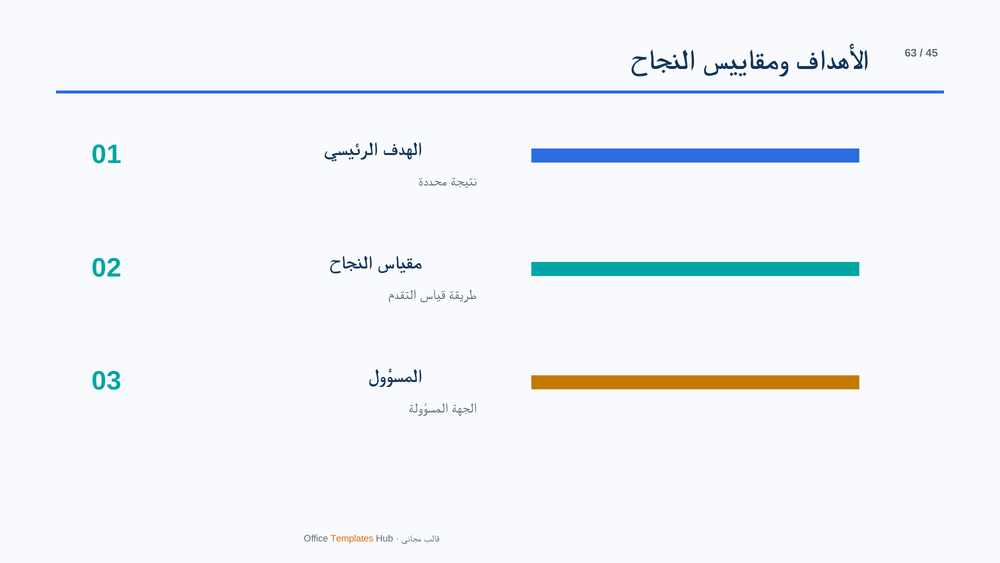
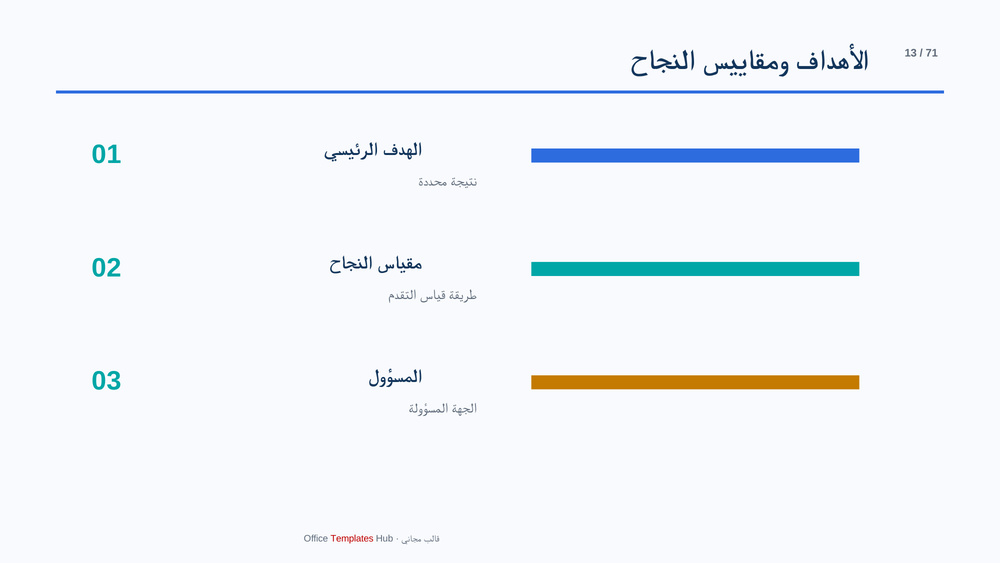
63: 63 -> 13 (911, 53)
45: 45 -> 71 (932, 53)
Templates colour: orange -> red (352, 538)
